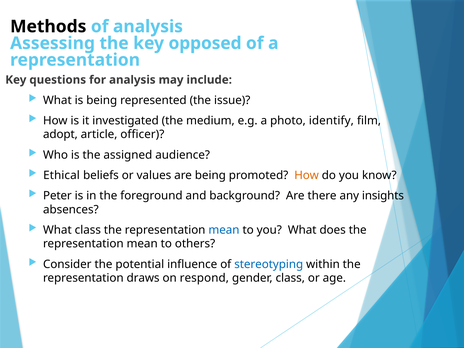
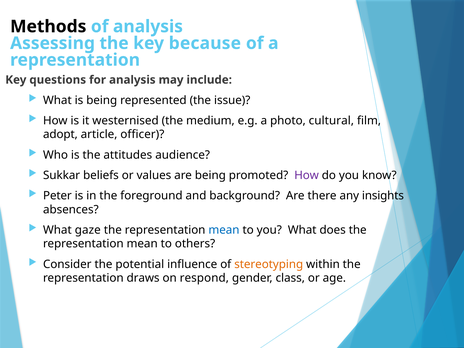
opposed: opposed -> because (205, 43)
investigated: investigated -> westernised (125, 121)
identify: identify -> cultural (331, 121)
assigned: assigned -> attitudes (128, 155)
Ethical: Ethical -> Sukkar (62, 175)
How colour: orange -> purple (307, 175)
What class: class -> gaze (88, 230)
stereotyping colour: blue -> orange (269, 264)
